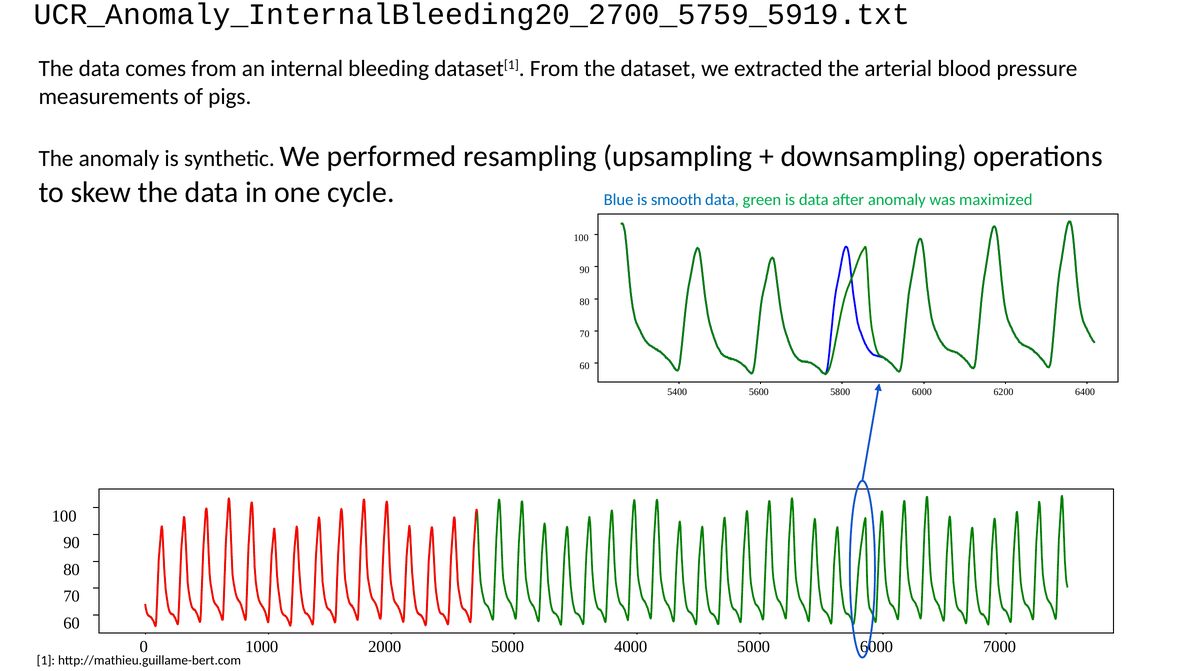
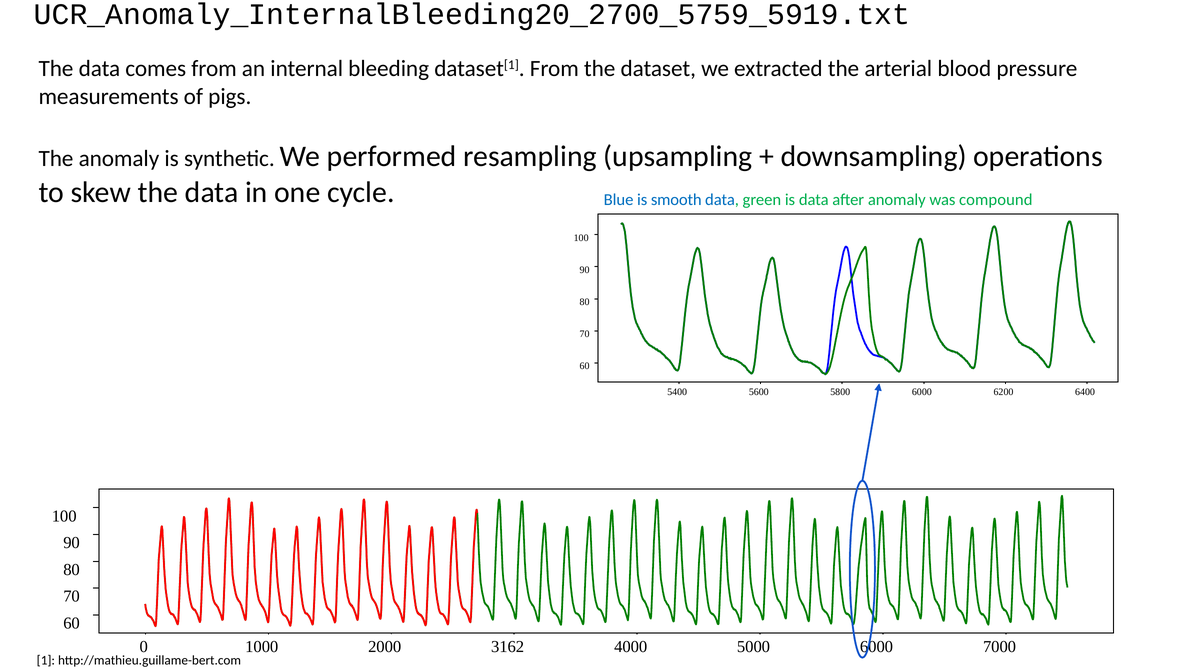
maximized: maximized -> compound (996, 199)
2000 5000: 5000 -> 3162 (508, 646)
